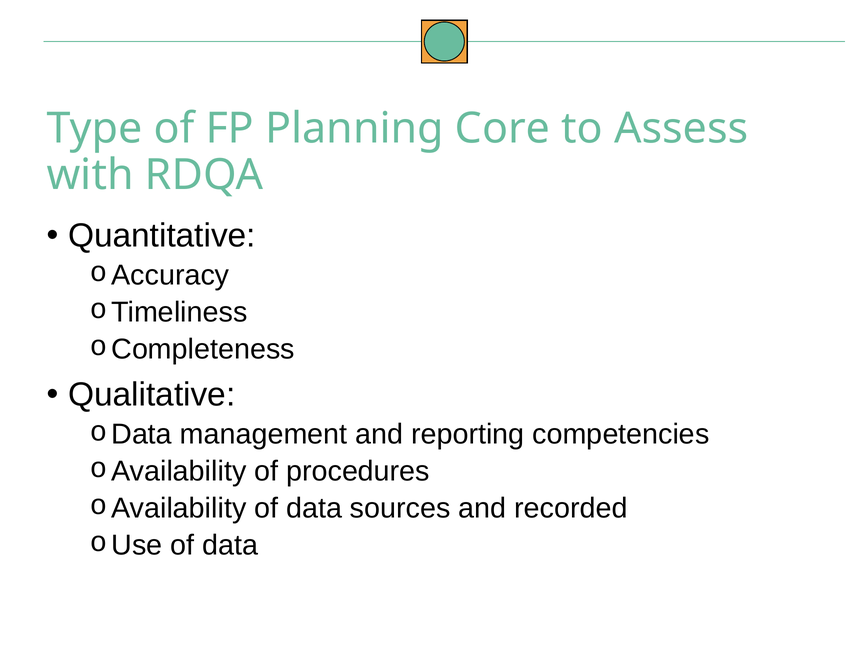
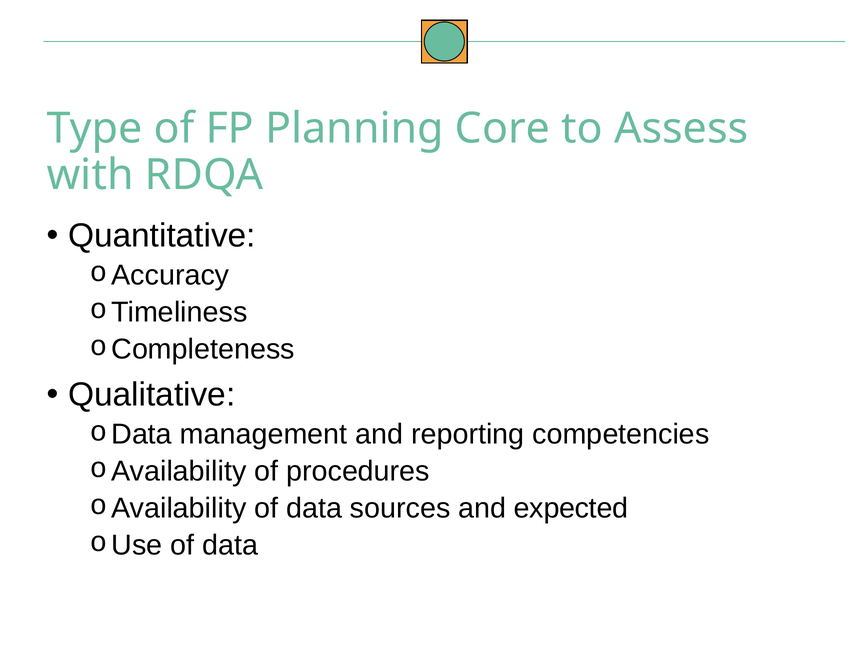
recorded: recorded -> expected (571, 508)
